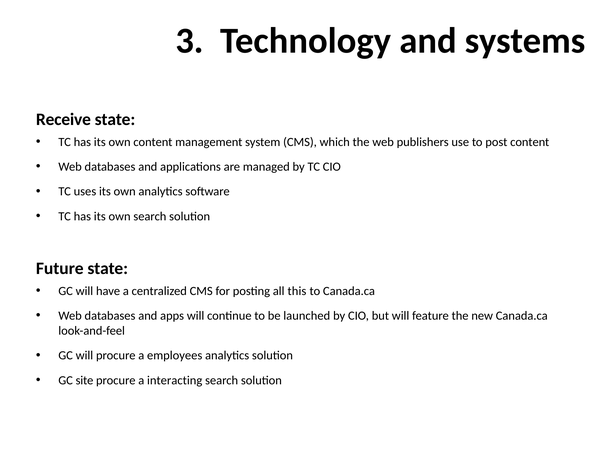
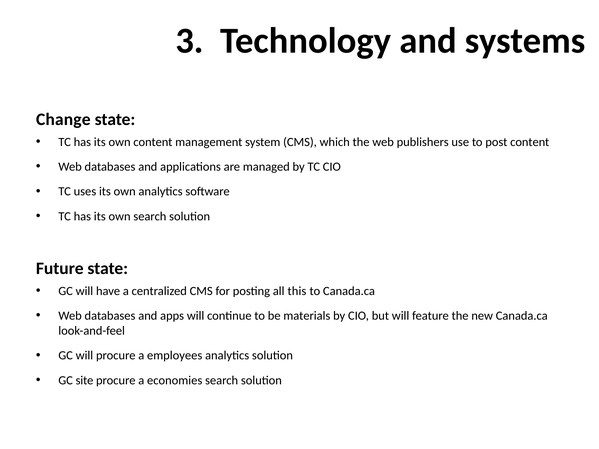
Receive: Receive -> Change (63, 120)
launched: launched -> materials (307, 316)
interacting: interacting -> economies (175, 381)
